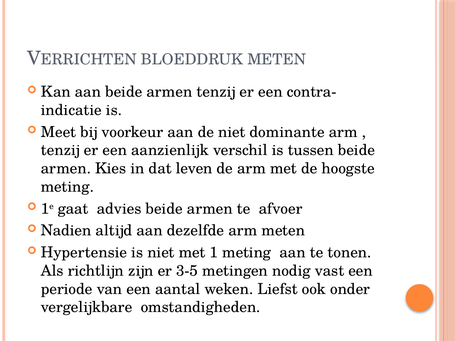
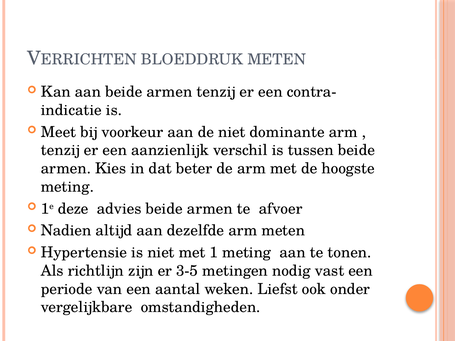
leven: leven -> beter (194, 169)
gaat: gaat -> deze (73, 209)
